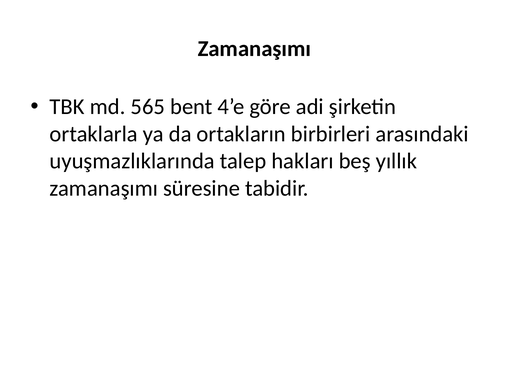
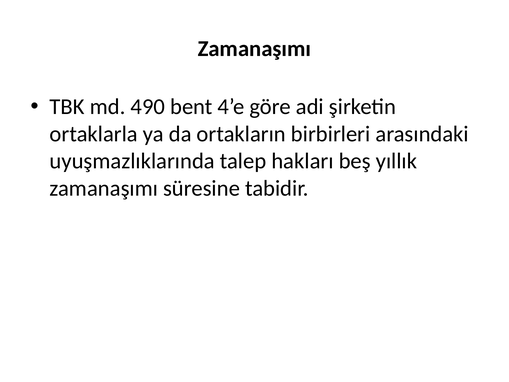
565: 565 -> 490 (148, 107)
